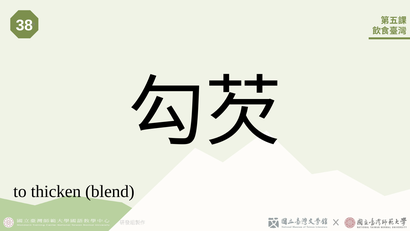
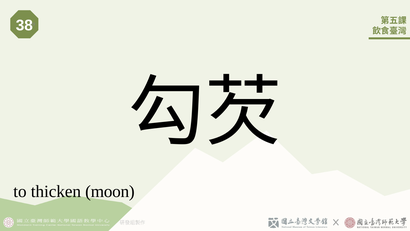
blend: blend -> moon (110, 191)
